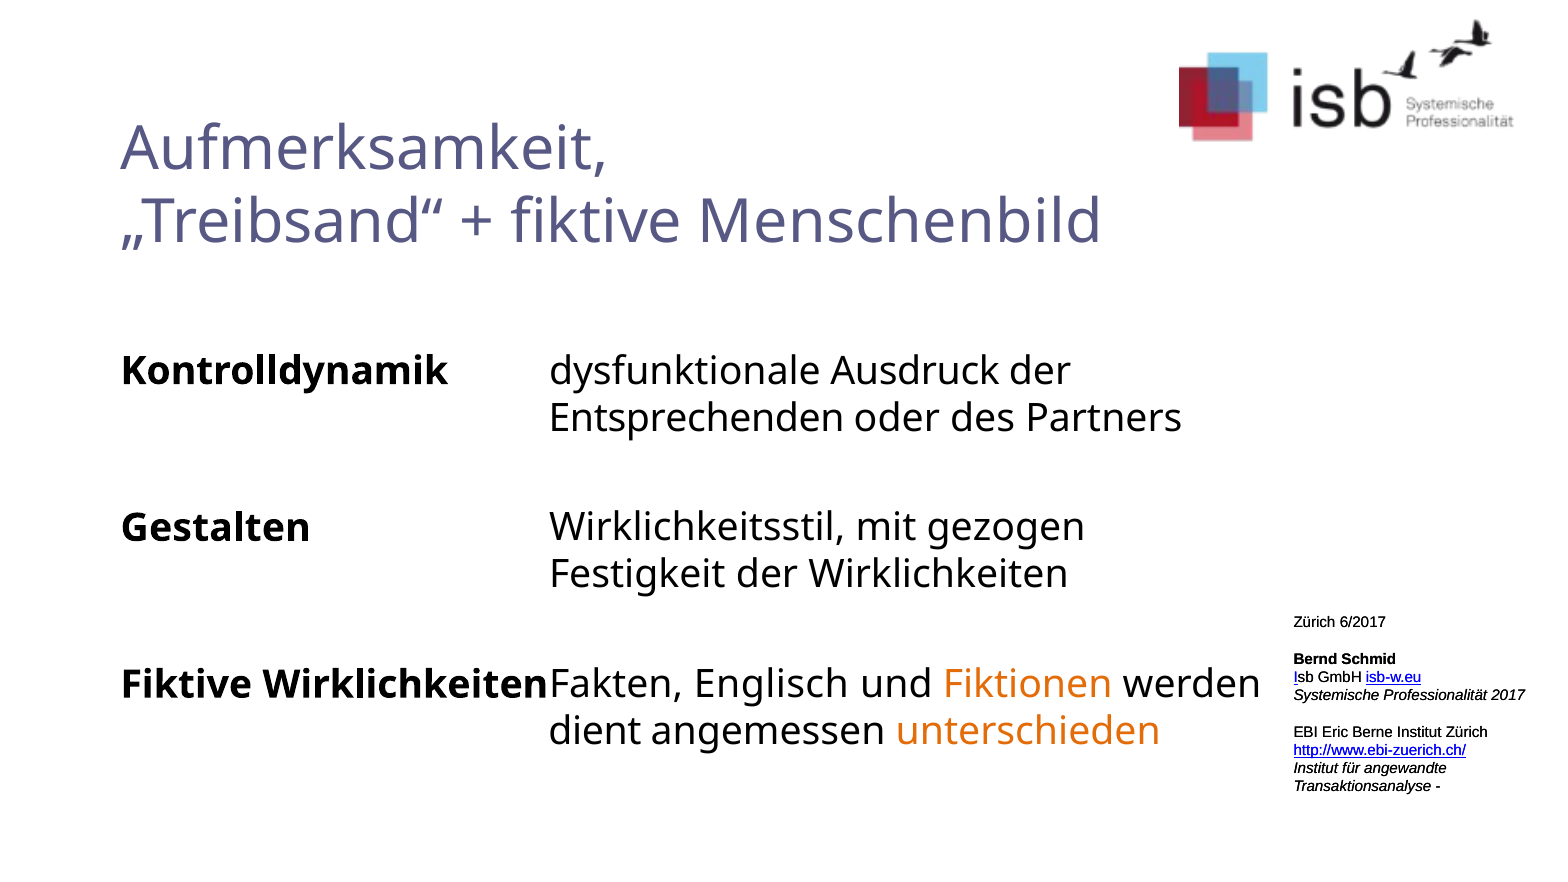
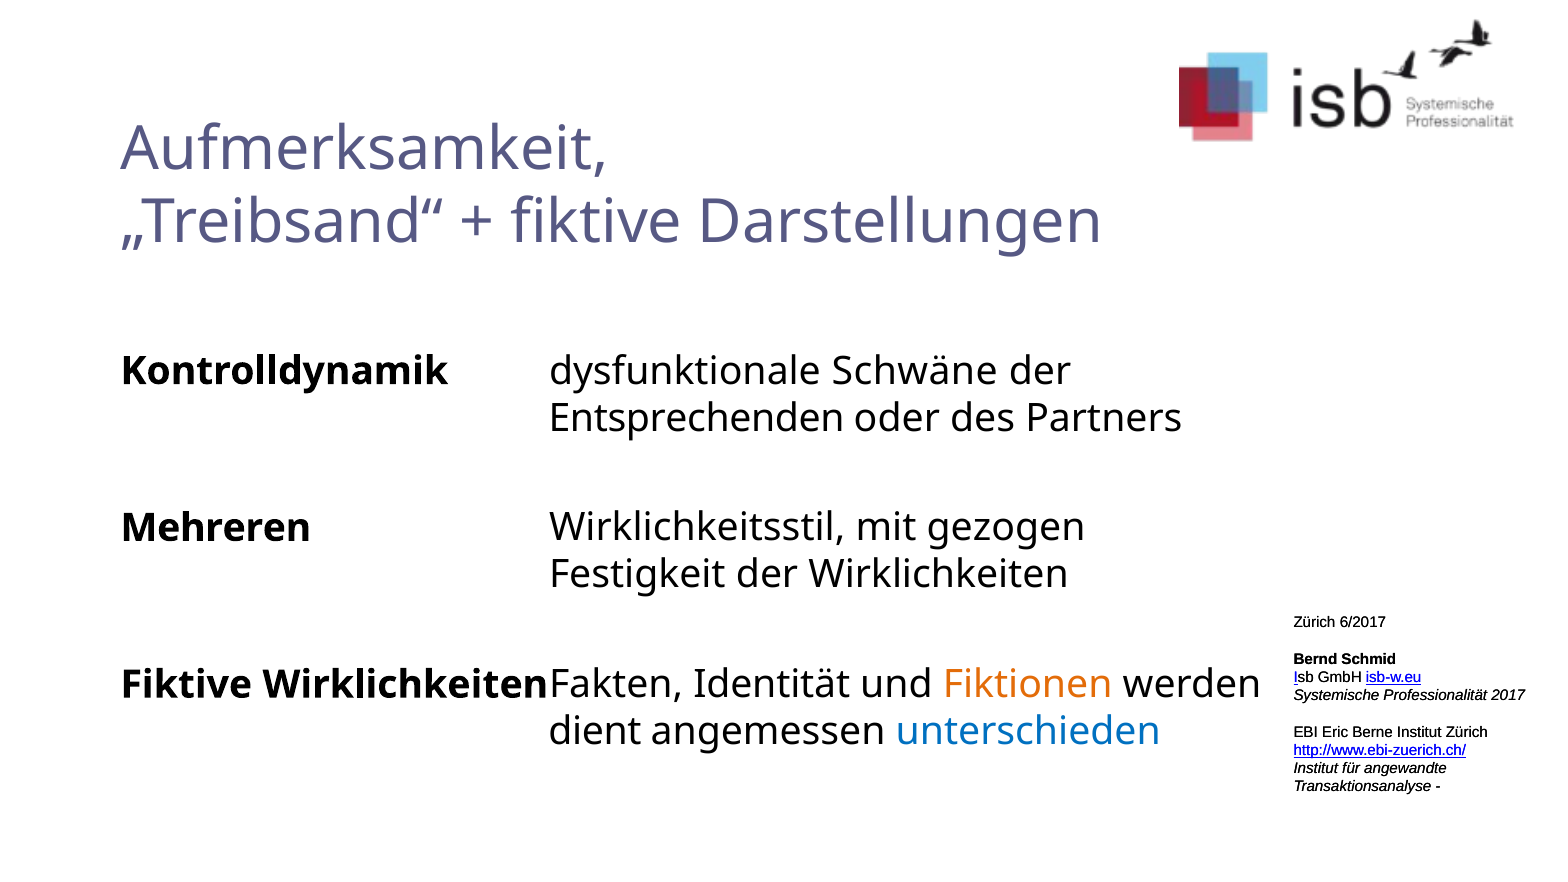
Menschenbild: Menschenbild -> Darstellungen (900, 223)
Ausdruck: Ausdruck -> Schwäne (915, 371)
Gestalten: Gestalten -> Mehreren (216, 528)
Englisch: Englisch -> Identität (772, 685)
unterschieden colour: orange -> blue (1028, 732)
